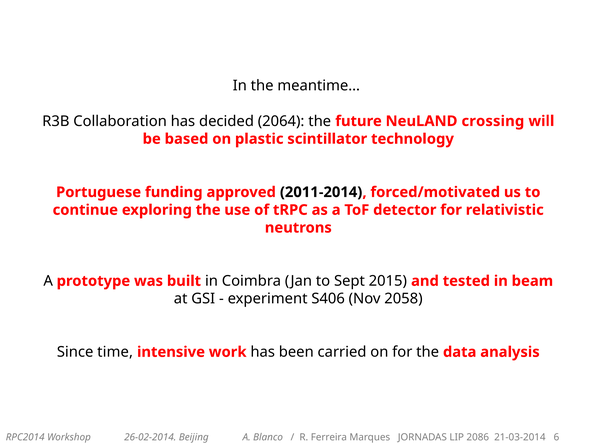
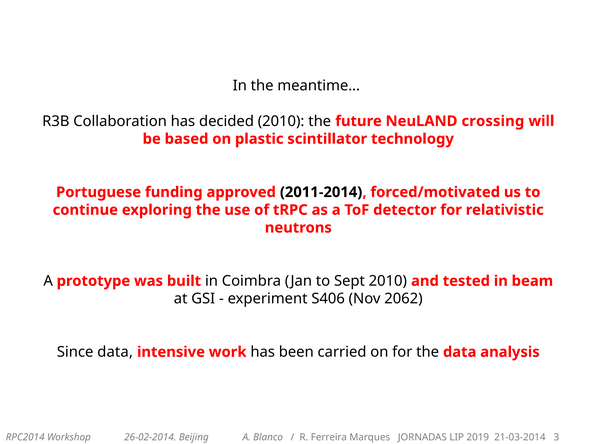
decided 2064: 2064 -> 2010 (281, 121)
Sept 2015: 2015 -> 2010 (388, 281)
2058: 2058 -> 2062 (403, 299)
Since time: time -> data (115, 352)
2086: 2086 -> 2019 (478, 437)
6: 6 -> 3 (556, 437)
